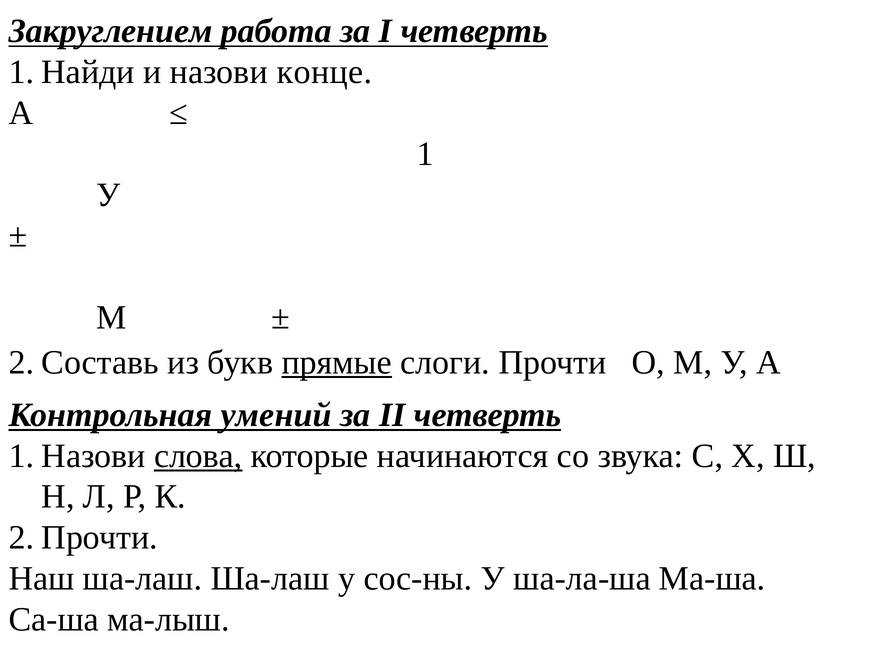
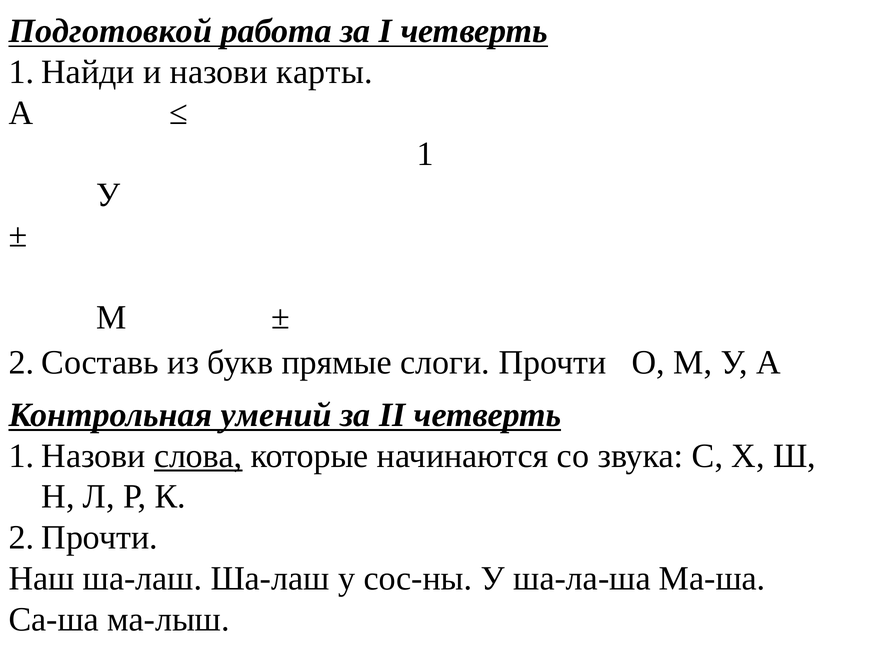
Закруглением: Закруглением -> Подготовкой (110, 31)
конце: конце -> карты (324, 72)
прямые underline: present -> none (337, 362)
